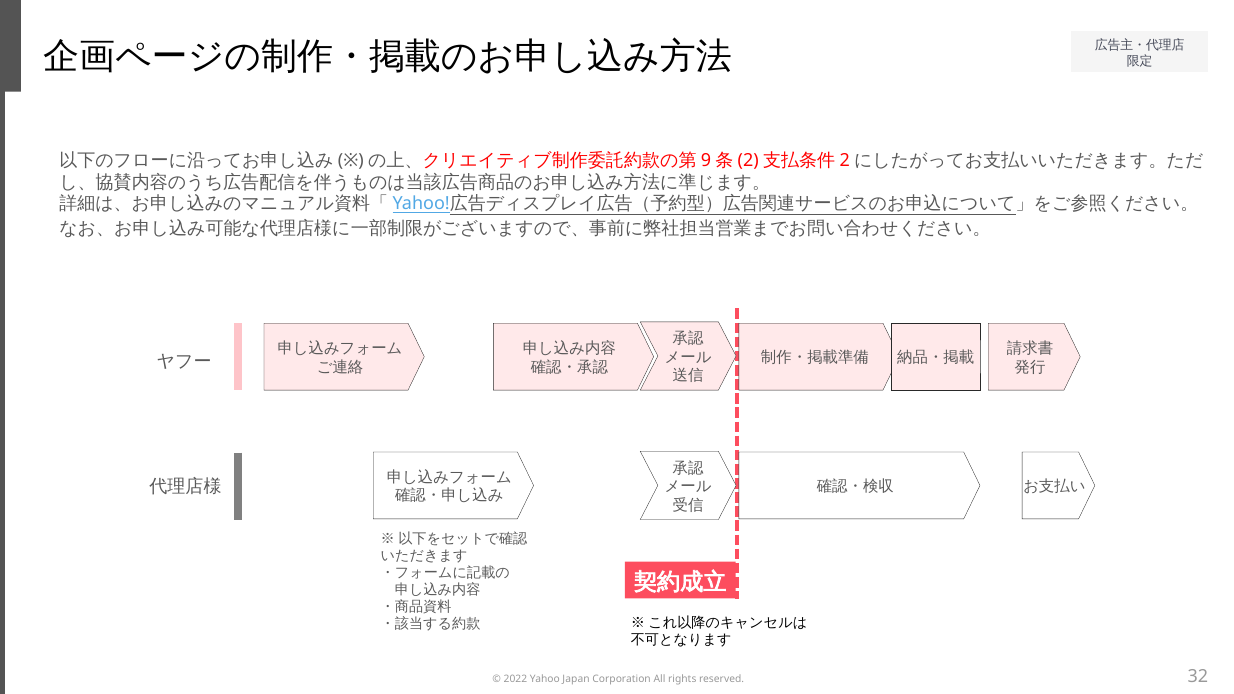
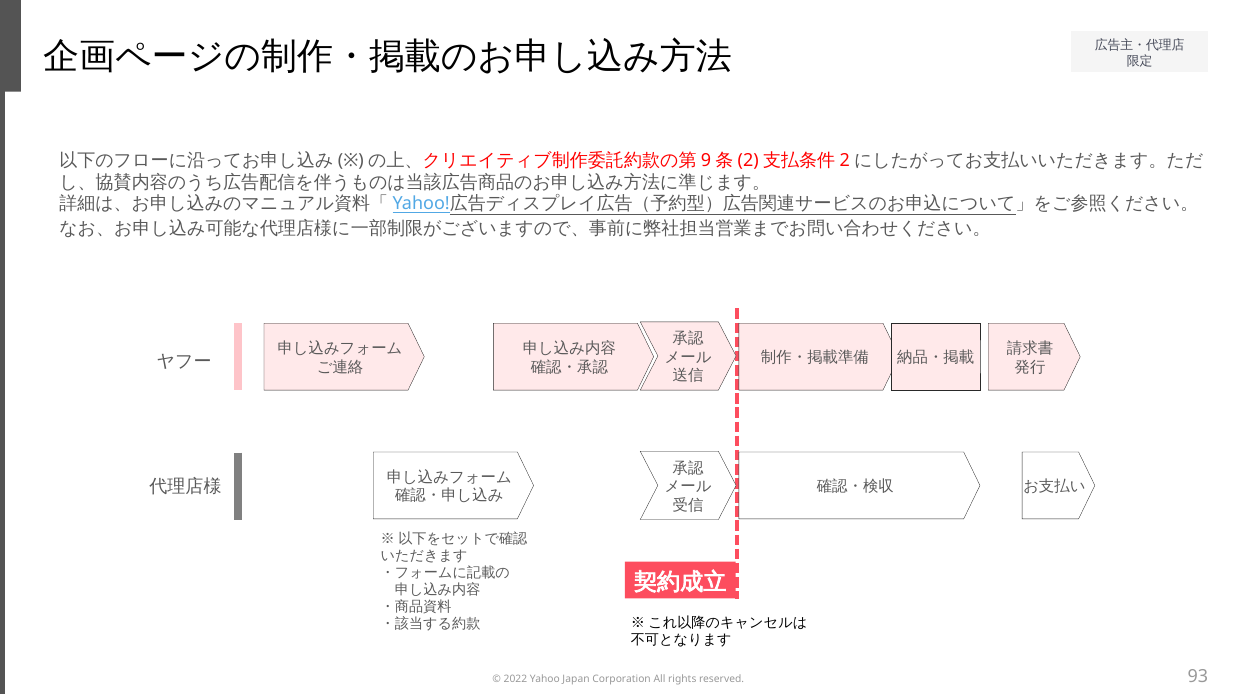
32: 32 -> 93 (1198, 677)
